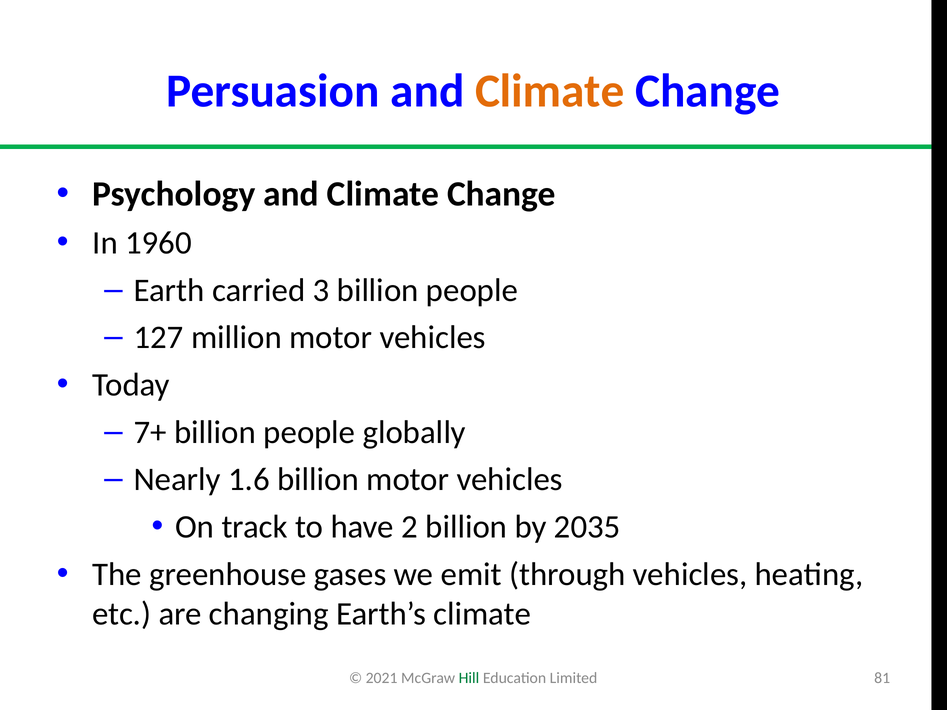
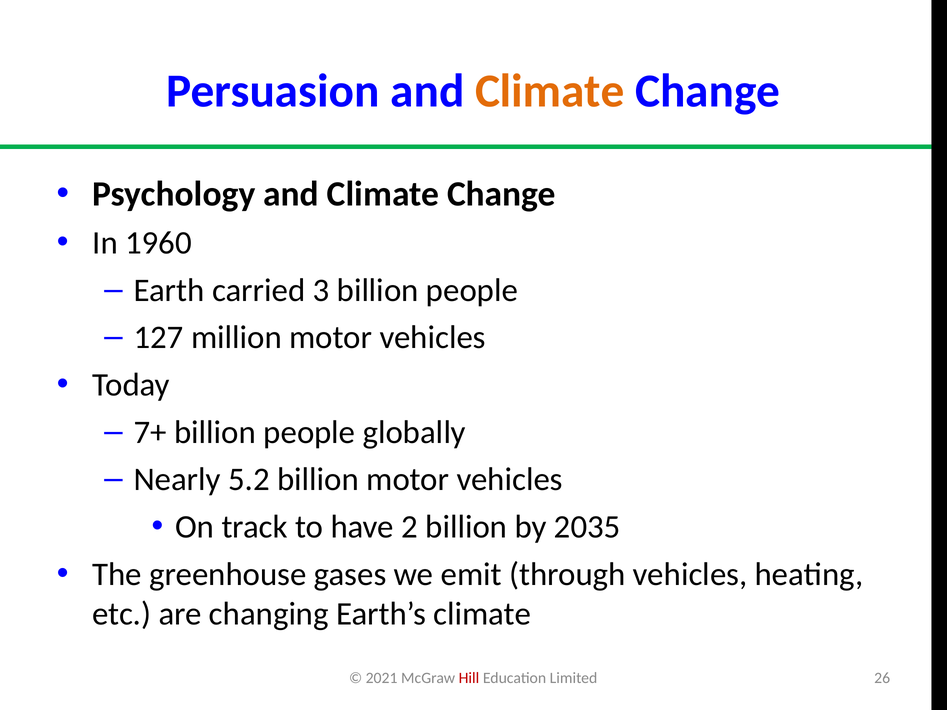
1.6: 1.6 -> 5.2 (249, 480)
Hill colour: green -> red (469, 678)
81: 81 -> 26 (882, 678)
